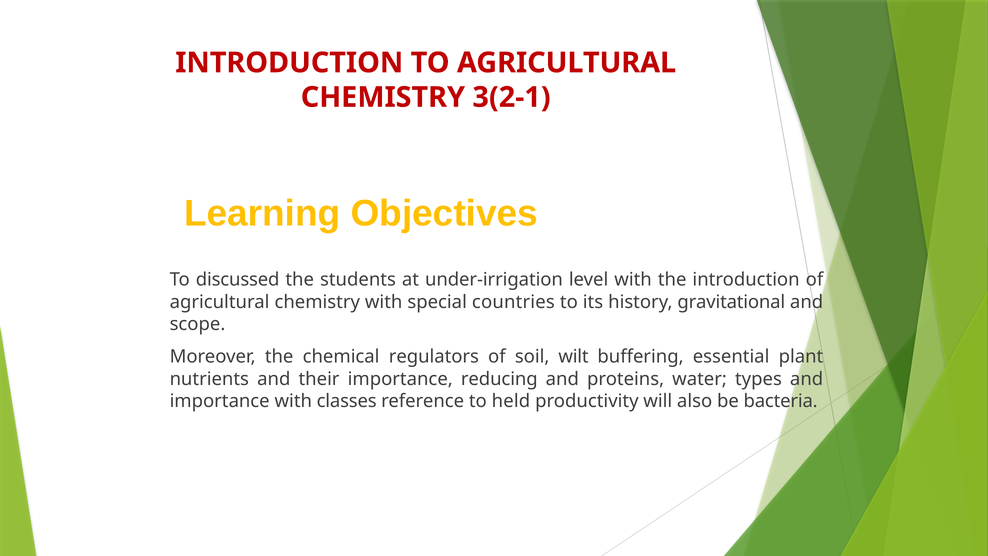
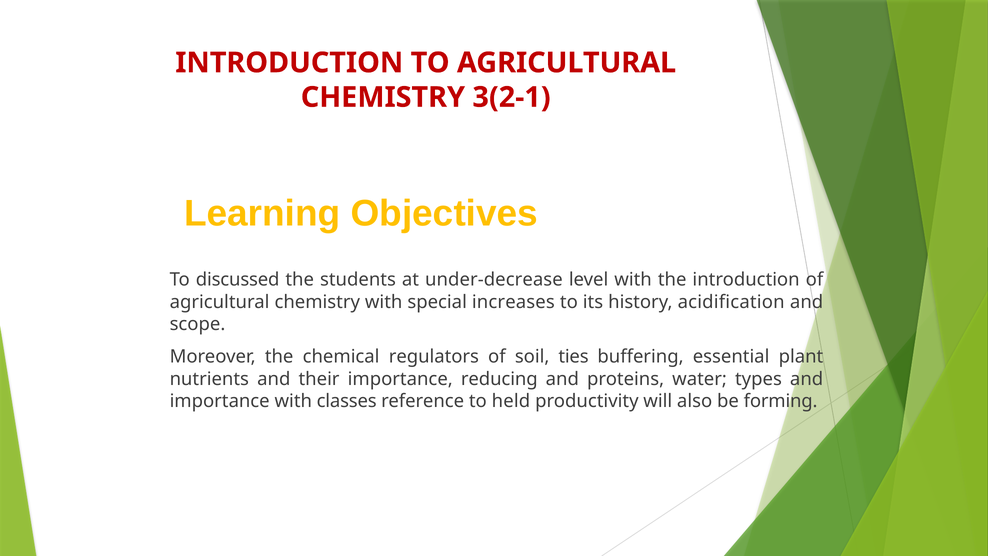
under-irrigation: under-irrigation -> under-decrease (494, 280)
countries: countries -> increases (513, 302)
gravitational: gravitational -> acidification (731, 302)
wilt: wilt -> ties (574, 357)
bacteria: bacteria -> forming (781, 401)
